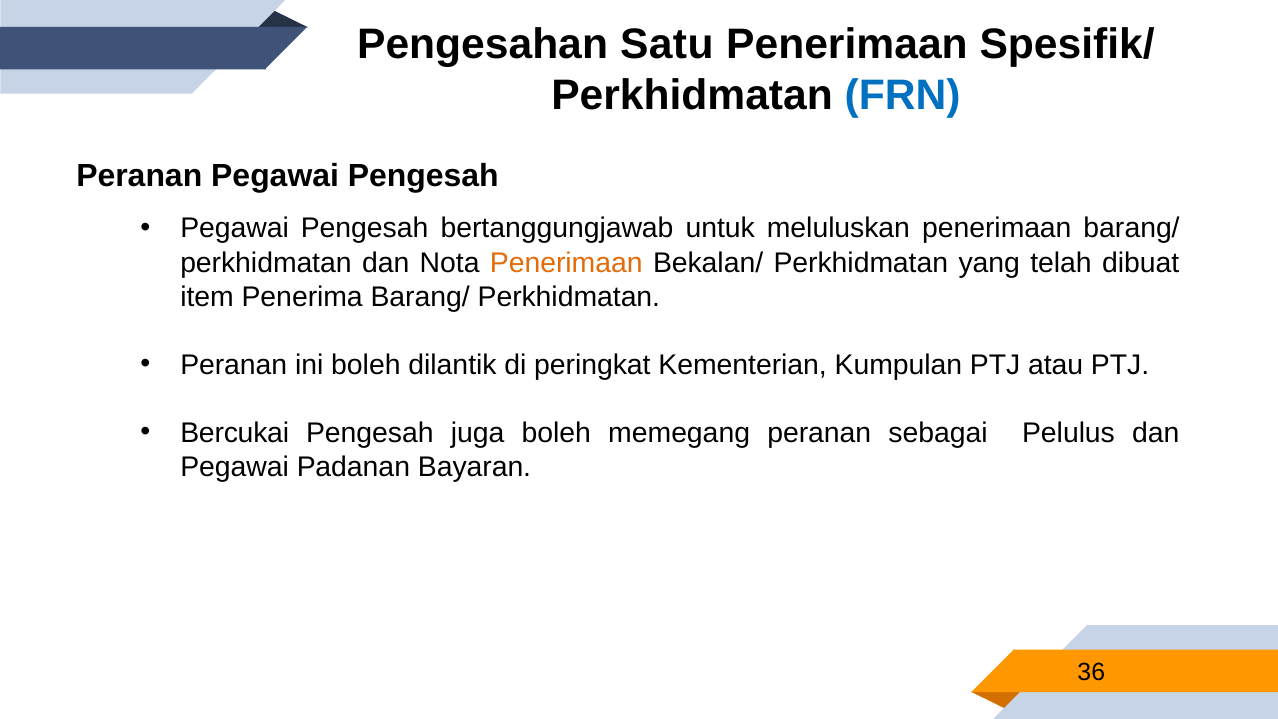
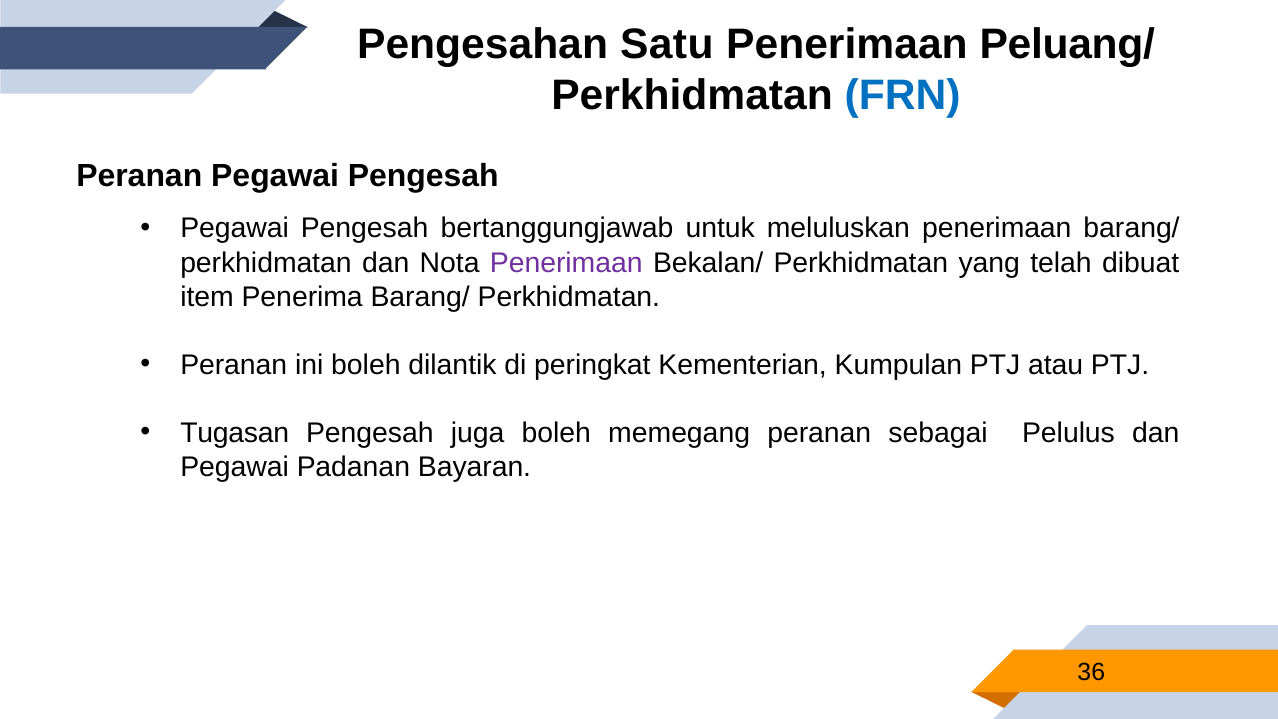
Spesifik/: Spesifik/ -> Peluang/ (1067, 44)
Penerimaan colour: orange -> purple (566, 263)
Bercukai: Bercukai -> Tugasan (235, 433)
